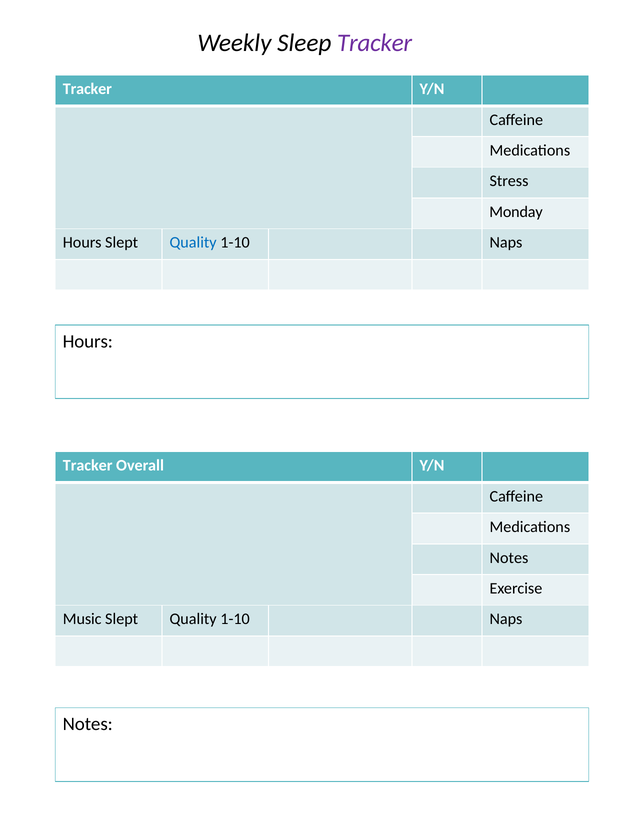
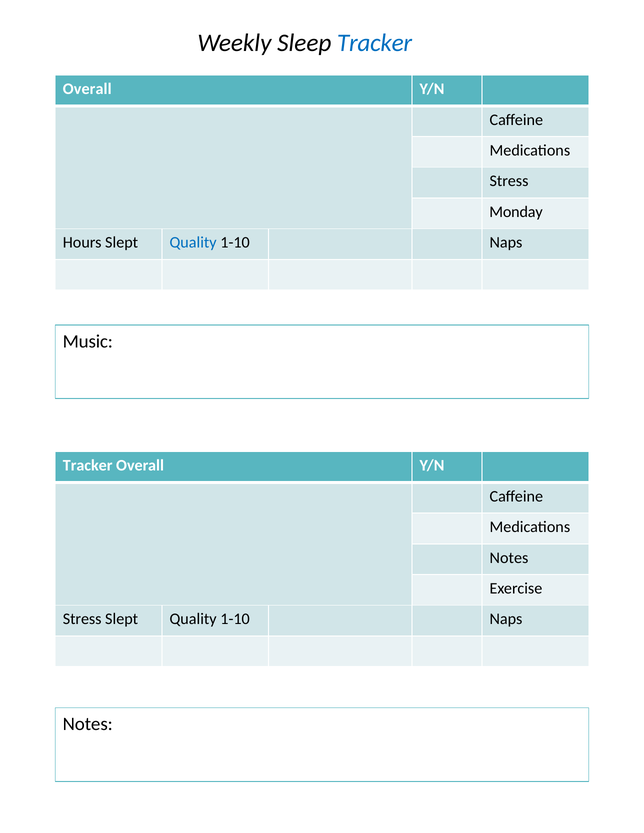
Tracker colour: purple -> blue (375, 43)
Tracker: Tracker -> Overall (87, 89)
Hours: Hours -> Music (88, 342)
Music: Music -> Stress (82, 619)
